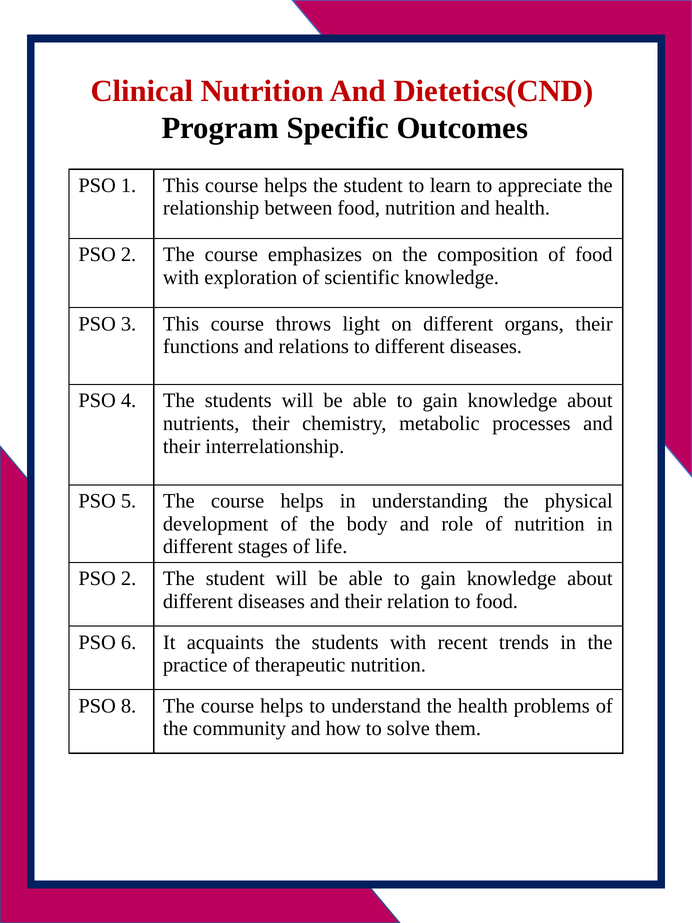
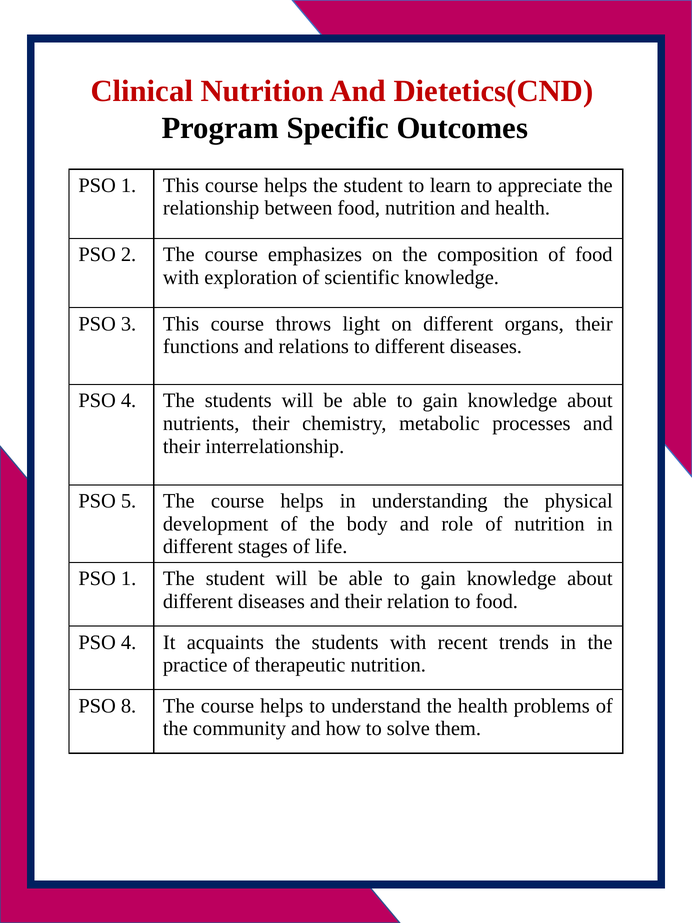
2: 2 -> 1 (129, 579)
6: 6 -> 4 (129, 642)
